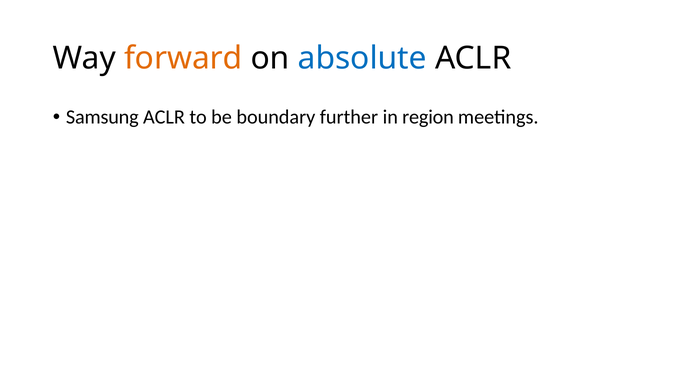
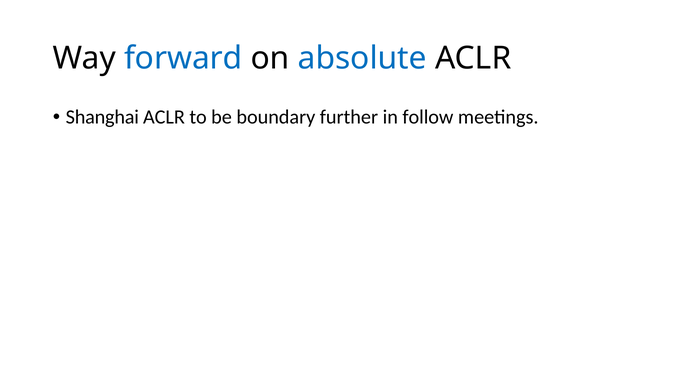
forward colour: orange -> blue (183, 58)
Samsung: Samsung -> Shanghai (102, 117)
region: region -> follow (428, 117)
